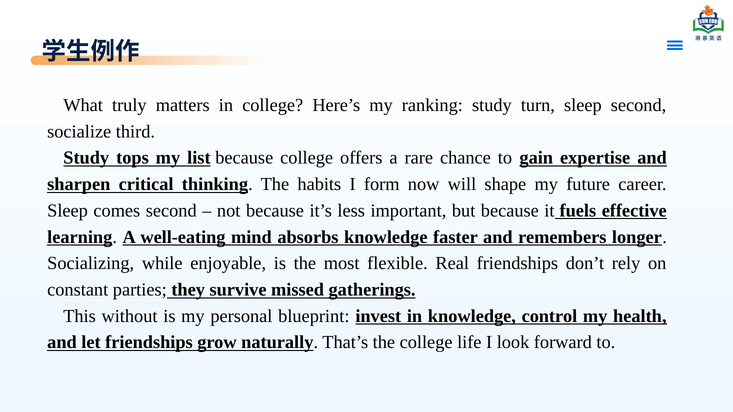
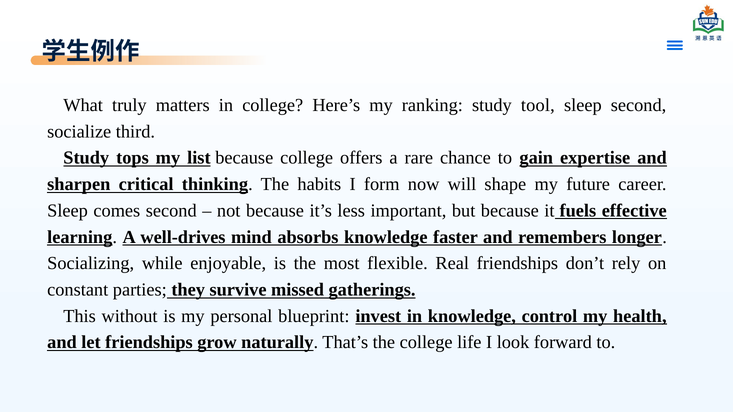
turn: turn -> tool (538, 105)
well-eating: well-eating -> well-drives (183, 237)
